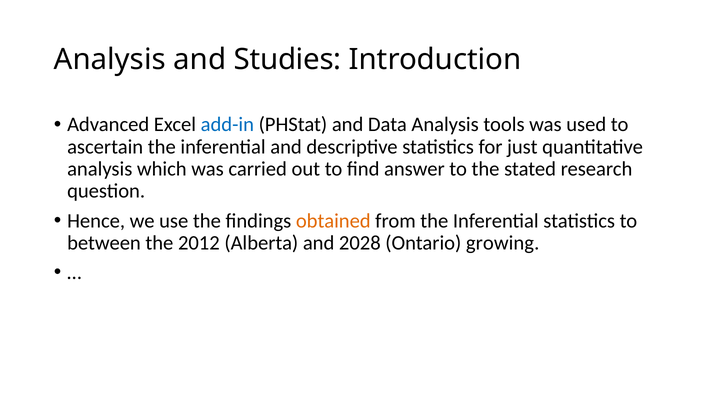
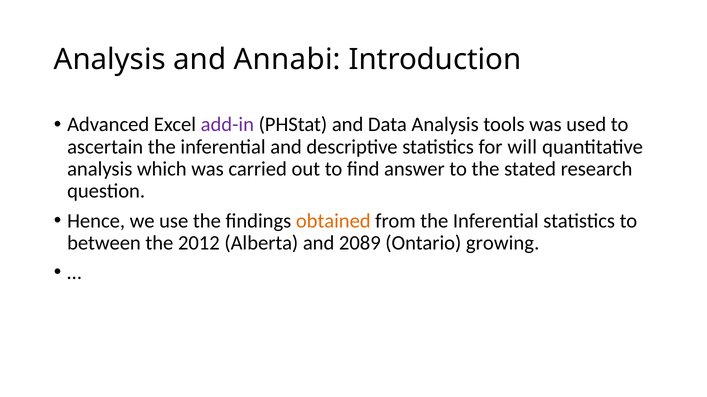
Studies: Studies -> Annabi (287, 59)
add-in colour: blue -> purple (227, 125)
just: just -> will (522, 147)
2028: 2028 -> 2089 (360, 243)
